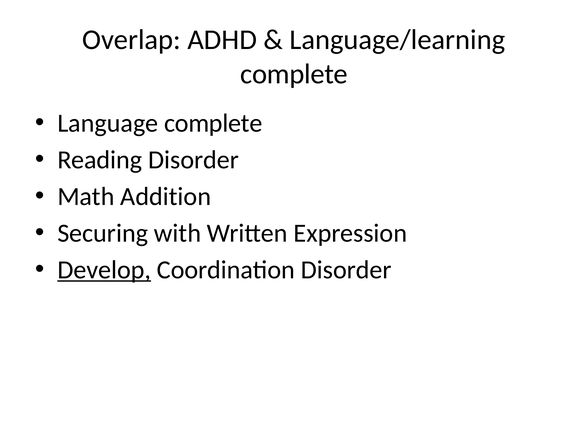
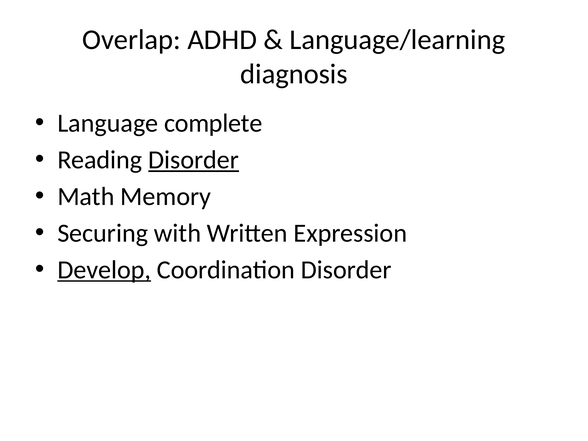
complete: complete -> diagnosis (294, 74)
Disorder underline: none -> present (194, 160)
Addition: Addition -> Memory (166, 197)
